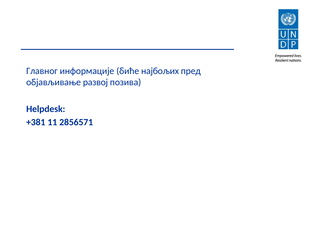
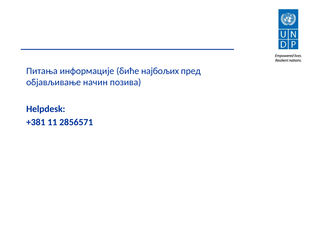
Главног: Главног -> Питања (42, 71)
развој: развој -> начин (95, 82)
